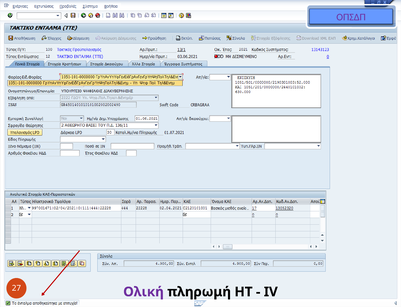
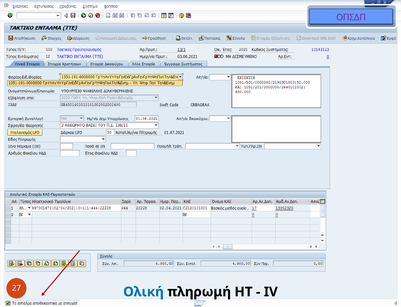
Ολική colour: purple -> blue (144, 292)
